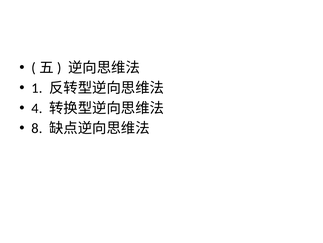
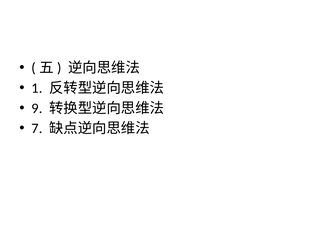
4: 4 -> 9 (37, 108)
8: 8 -> 7 (37, 128)
